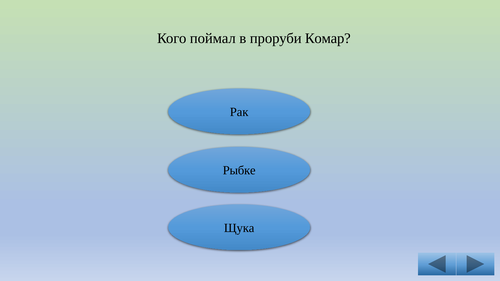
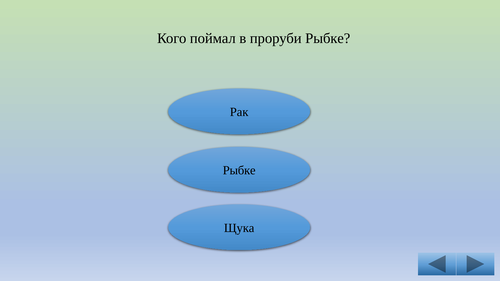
проруби Комар: Комар -> Рыбке (328, 38)
